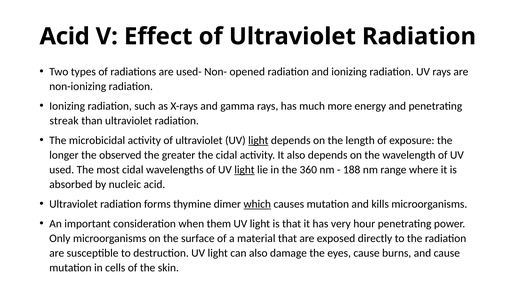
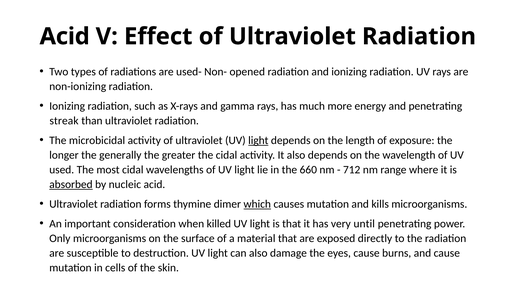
observed: observed -> generally (120, 155)
light underline: present -> none (244, 170)
360: 360 -> 660 (308, 170)
188: 188 -> 712 (352, 170)
absorbed underline: none -> present (71, 185)
them: them -> killed (219, 224)
hour: hour -> until (364, 224)
